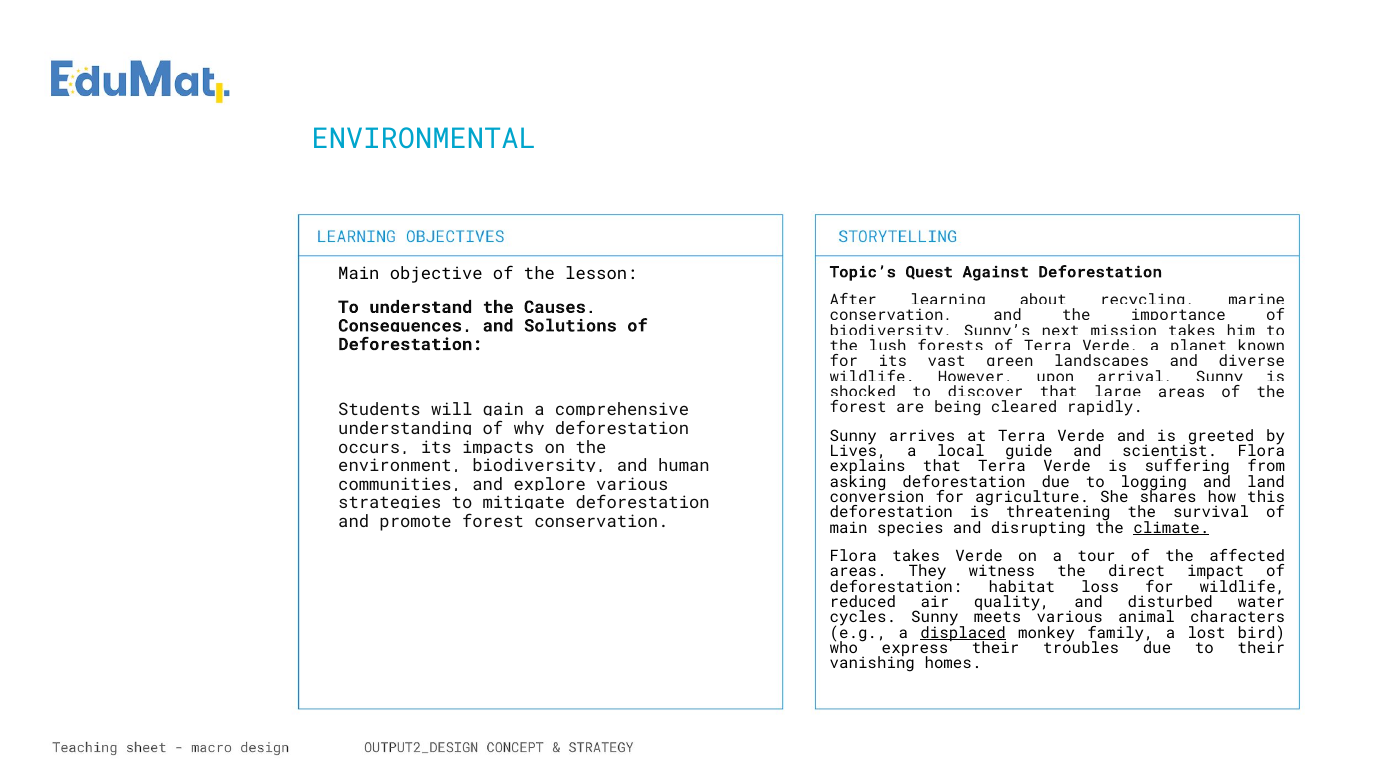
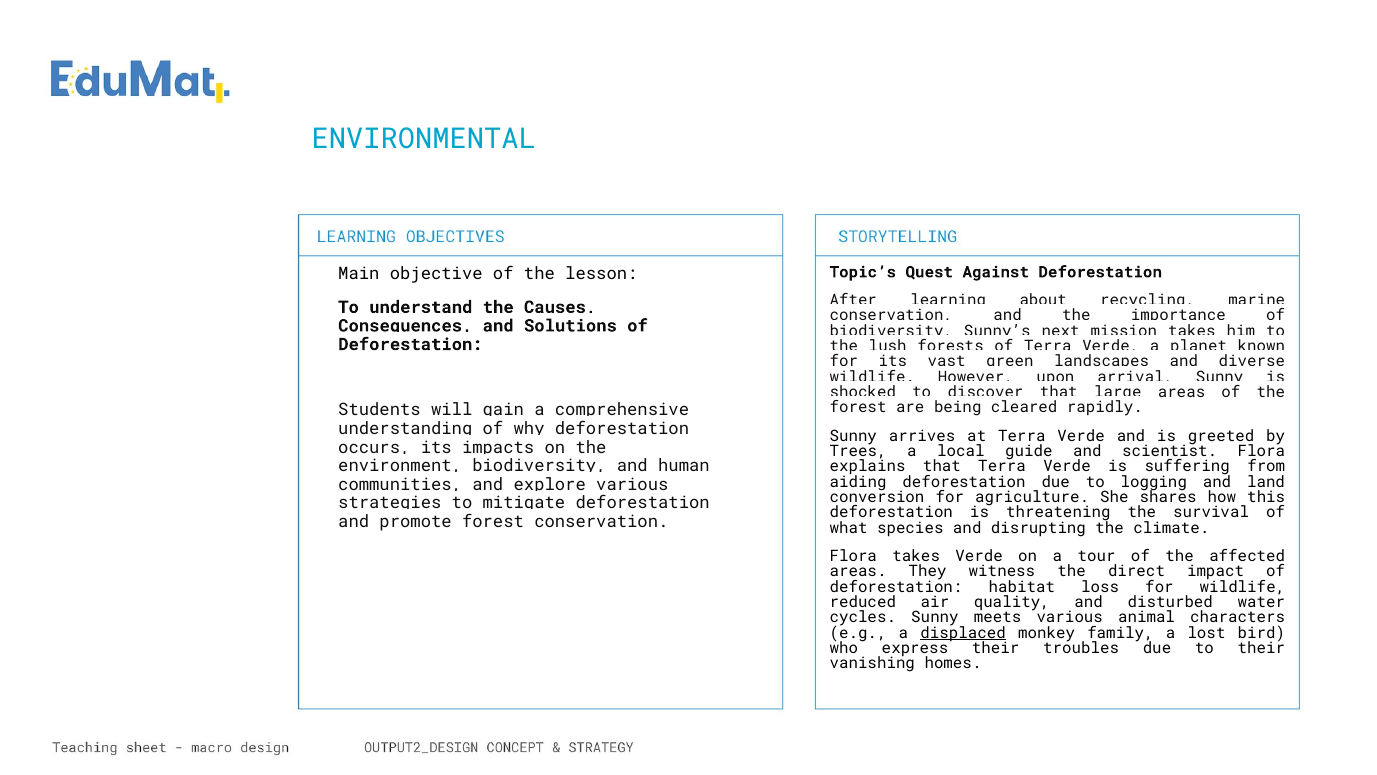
Lives: Lives -> Trees (858, 451)
asking: asking -> aiding (858, 482)
main: main -> what (849, 528)
climate underline: present -> none (1171, 528)
